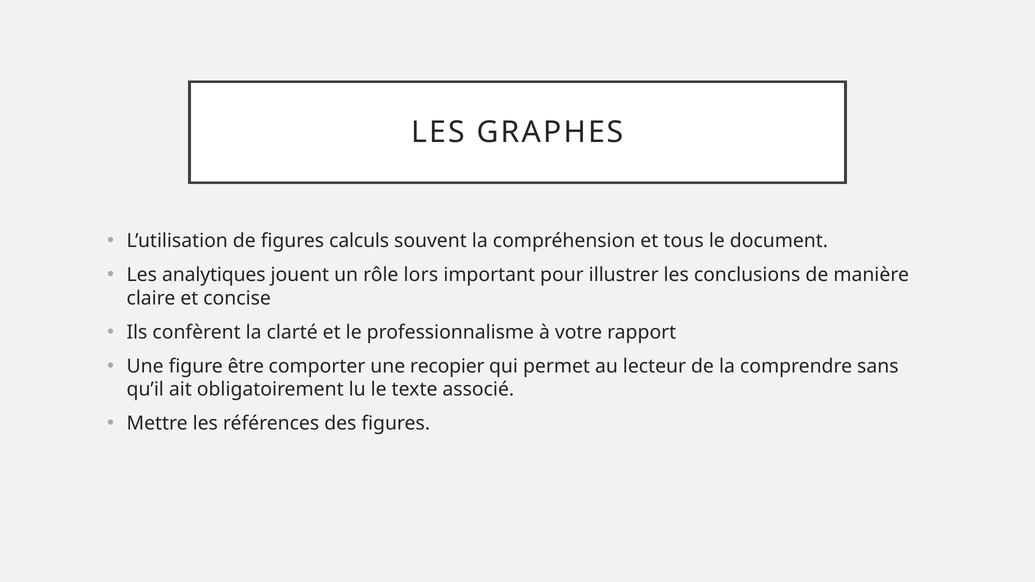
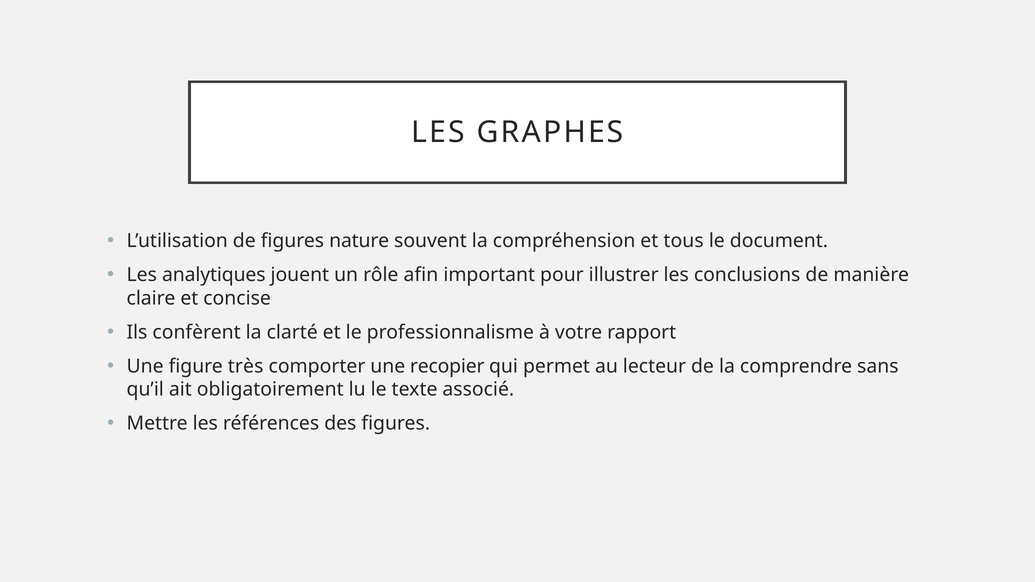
calculs: calculs -> nature (359, 241)
lors: lors -> afin (421, 275)
être: être -> très (246, 366)
